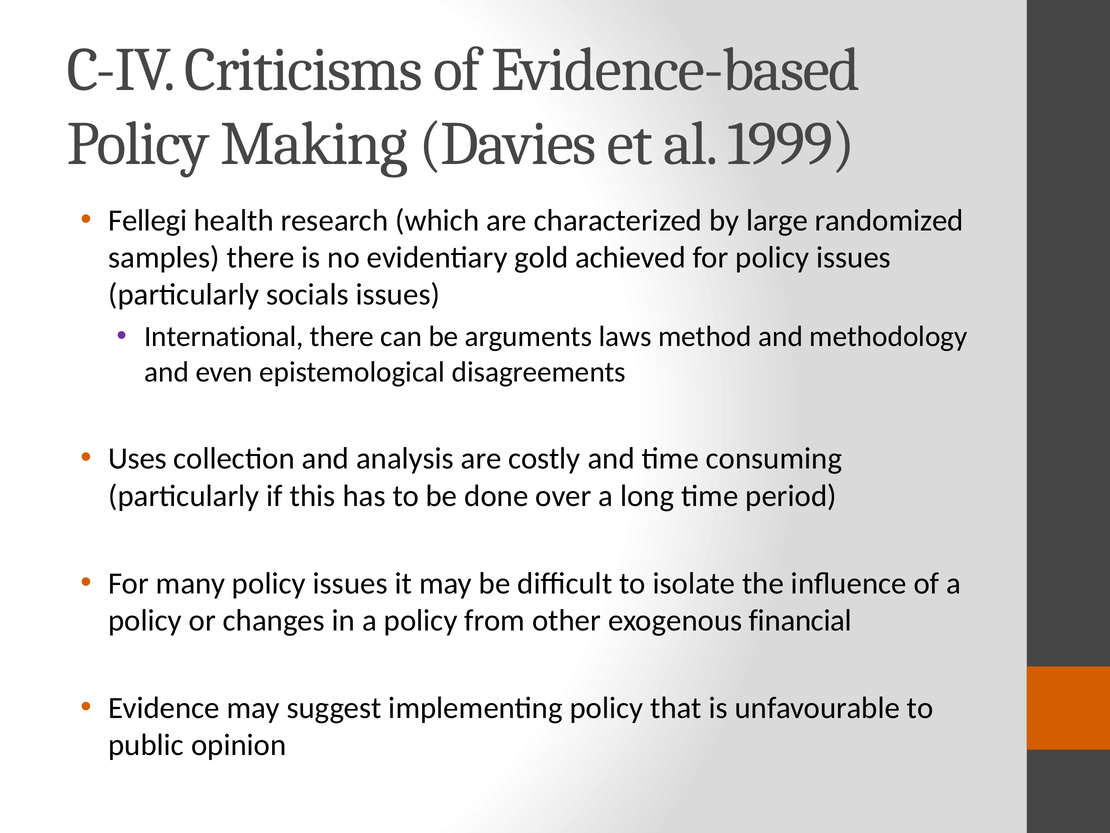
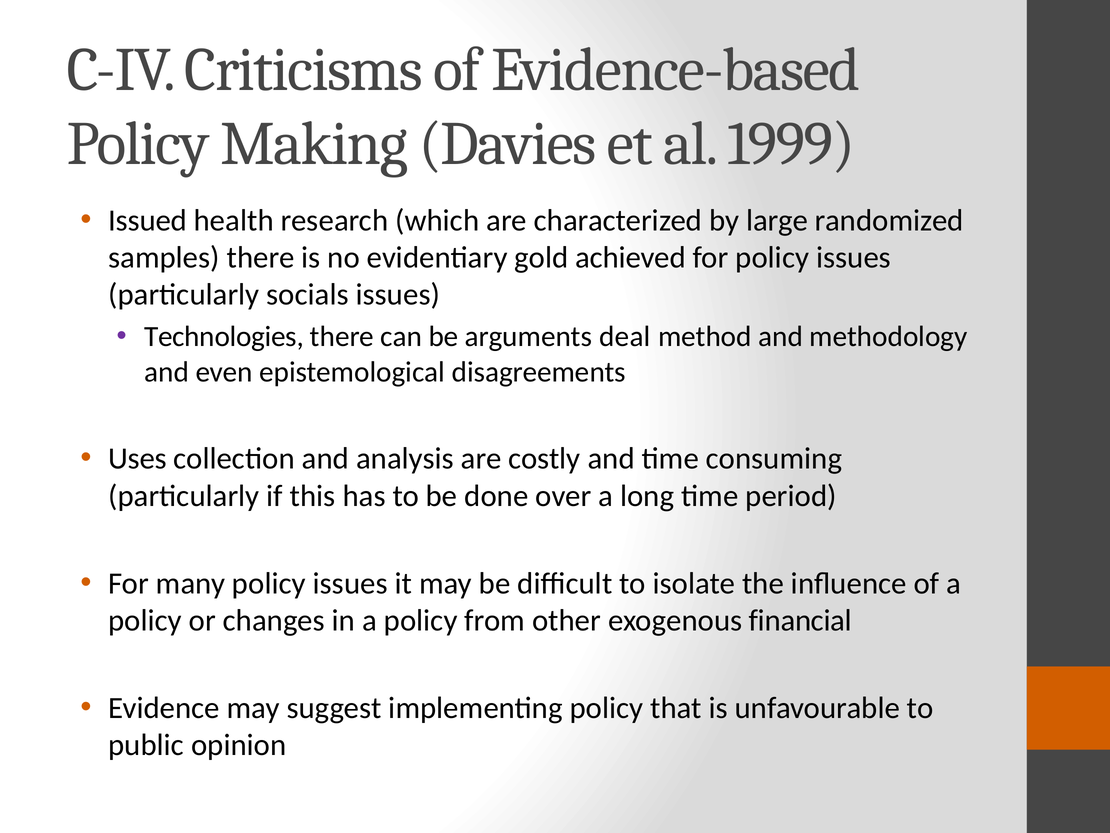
Fellegi: Fellegi -> Issued (148, 220)
International: International -> Technologies (224, 337)
laws: laws -> deal (625, 337)
